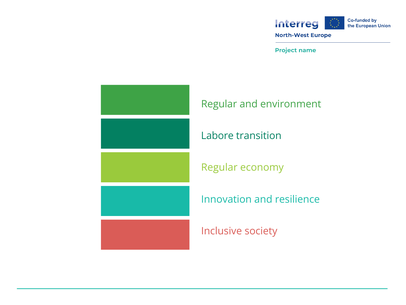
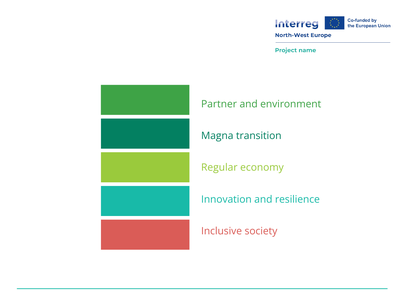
Regular: Regular -> Partner (219, 104)
Labore: Labore -> Magna (217, 136)
